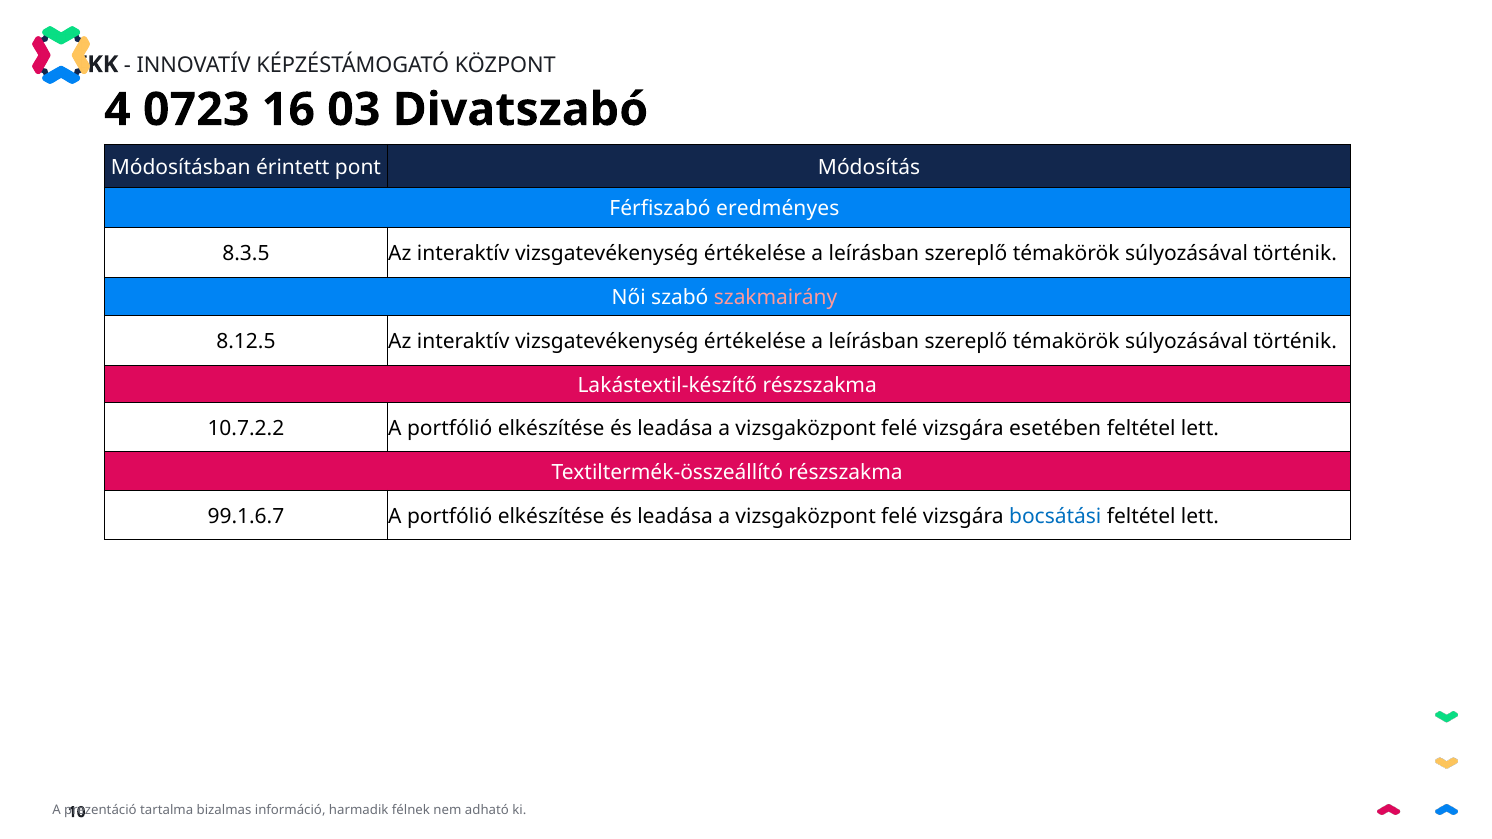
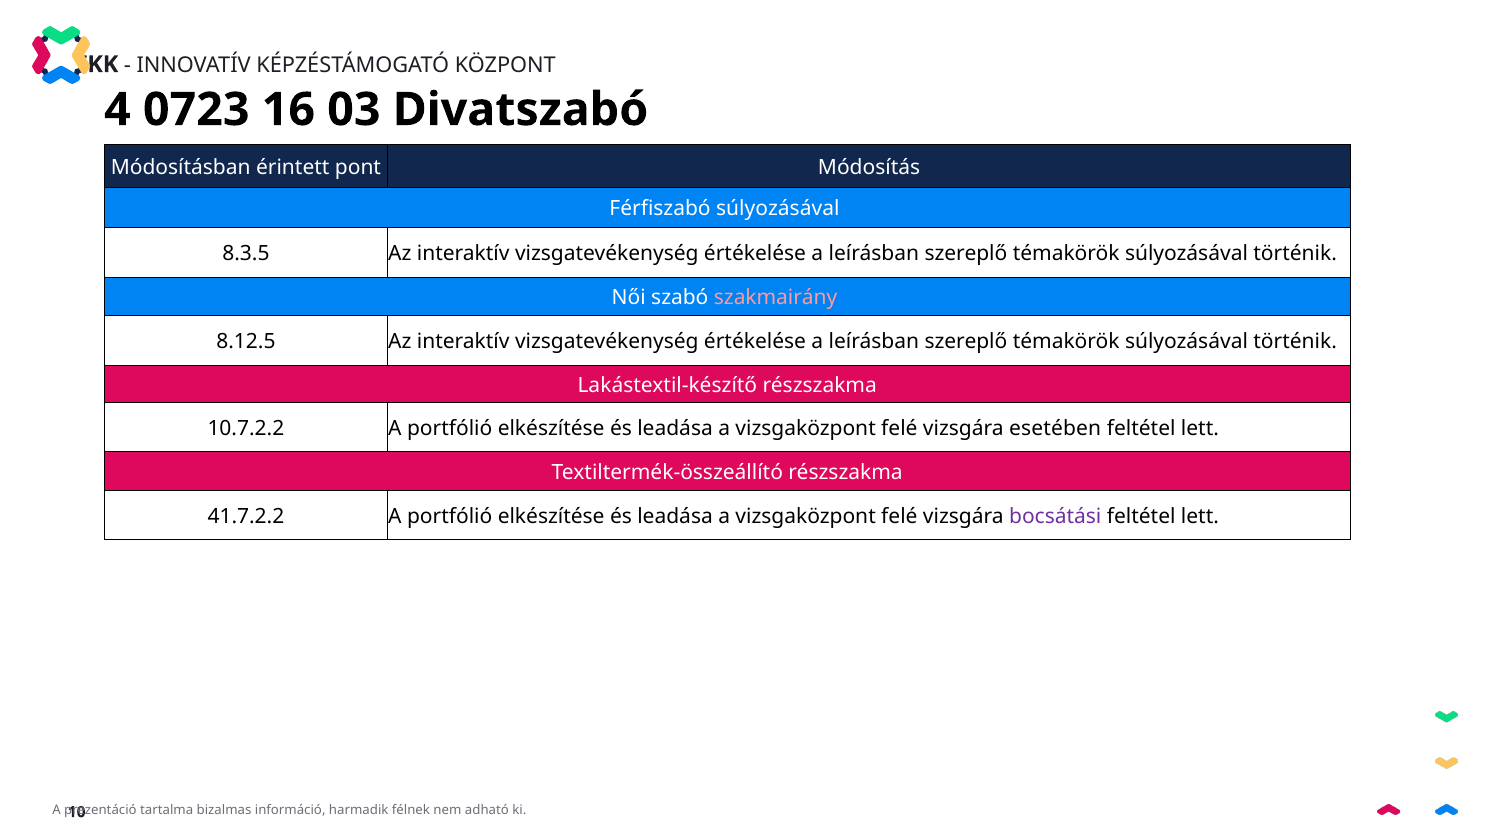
Férfiszabó eredményes: eredményes -> súlyozásával (778, 209)
99.1.6.7: 99.1.6.7 -> 41.7.2.2 (246, 517)
bocsátási colour: blue -> purple (1055, 517)
